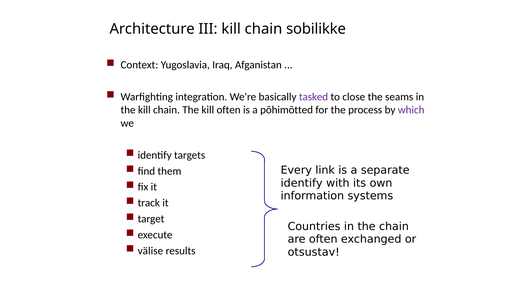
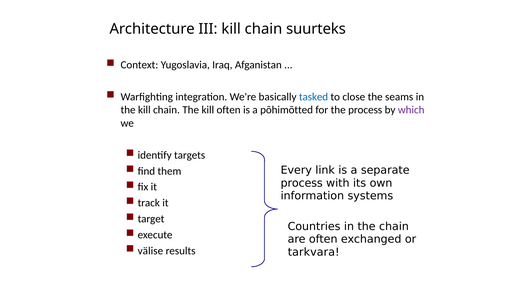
sobilikke: sobilikke -> suurteks (316, 29)
tasked colour: purple -> blue (314, 97)
identify: identify -> process (302, 183)
otsustav: otsustav -> tarkvara (314, 252)
